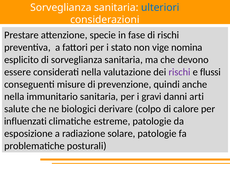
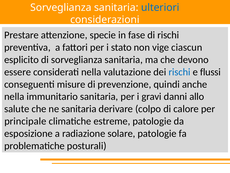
nomina: nomina -> ciascun (187, 47)
rischi colour: purple -> blue (179, 72)
arti: arti -> allo (197, 96)
ne biologici: biologici -> sanitaria (79, 109)
influenzati: influenzati -> principale (25, 121)
